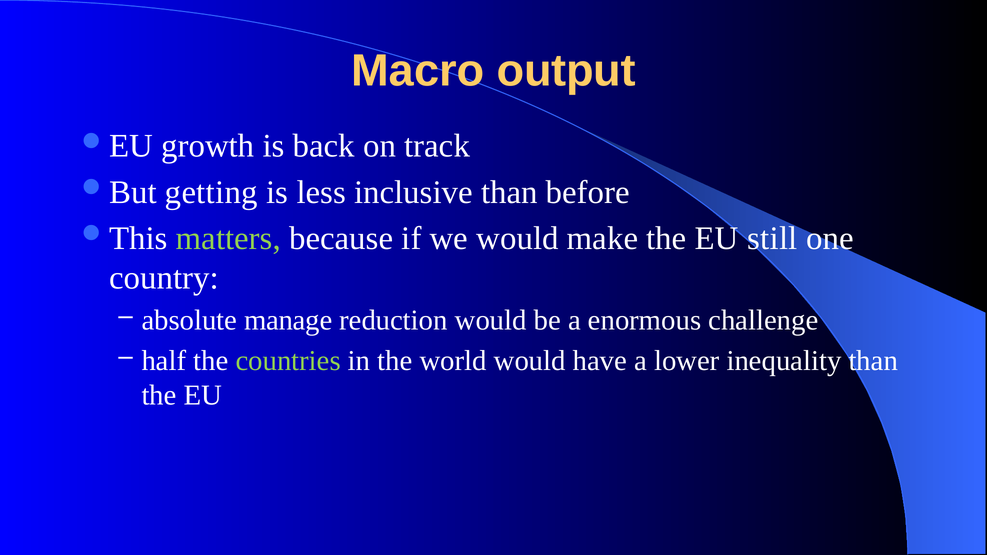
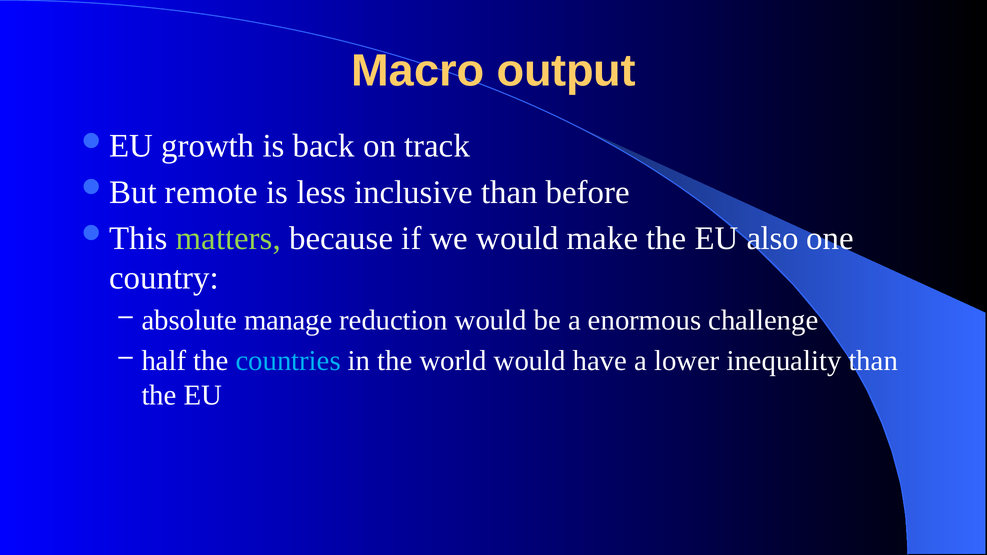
getting: getting -> remote (211, 192)
still: still -> also (773, 238)
countries colour: light green -> light blue (288, 361)
